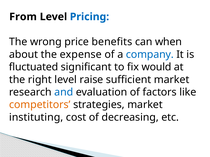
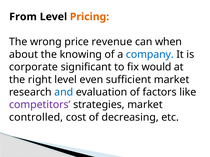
Pricing colour: blue -> orange (89, 17)
benefits: benefits -> revenue (112, 42)
expense: expense -> knowing (81, 55)
fluctuated: fluctuated -> corporate (33, 67)
raise: raise -> even (91, 80)
competitors colour: orange -> purple (40, 105)
instituting: instituting -> controlled (36, 118)
